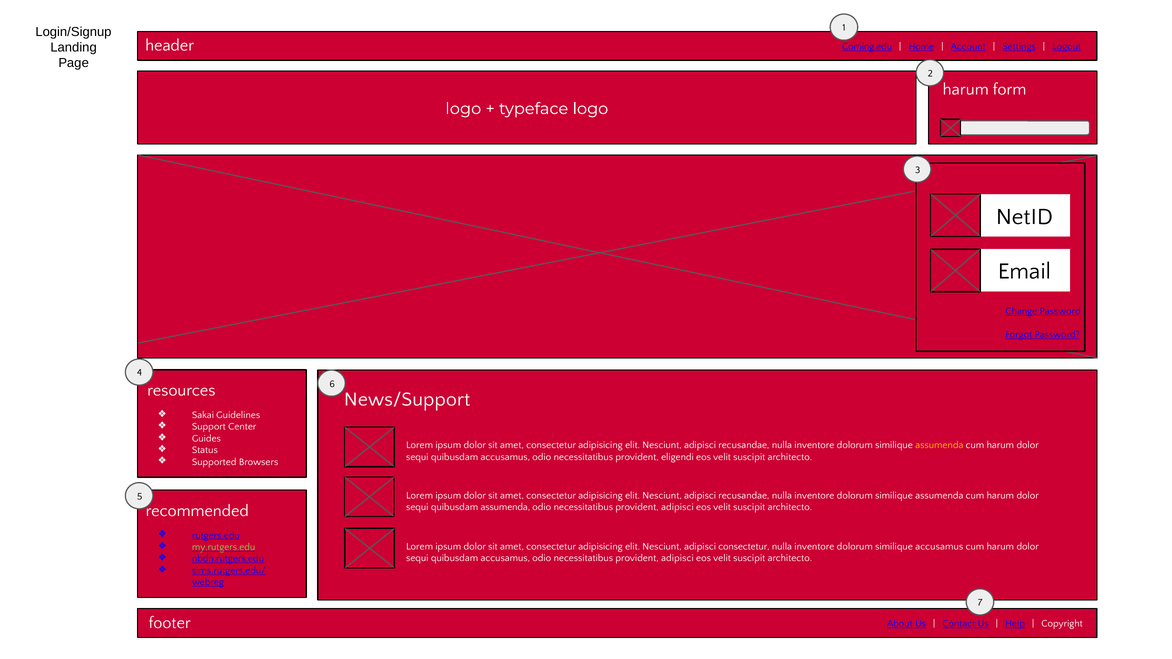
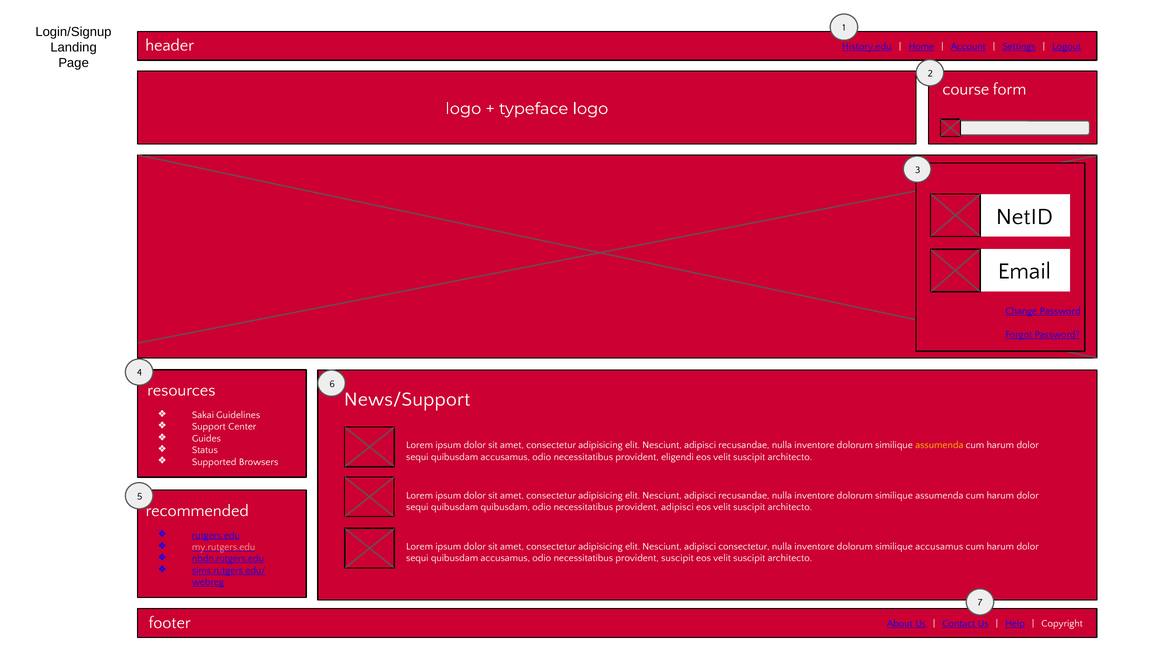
Coming.edu: Coming.edu -> History.edu (867, 47)
harum: harum -> course (966, 89)
quibusdam assumenda: assumenda -> quibusdam (505, 507)
my.rutgers.edu colour: light green -> pink (224, 547)
adipisci: adipisci -> suscipit (677, 558)
